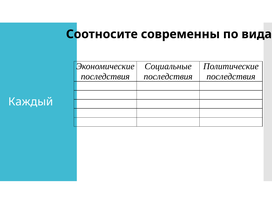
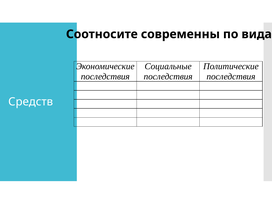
Каждый: Каждый -> Средств (31, 102)
